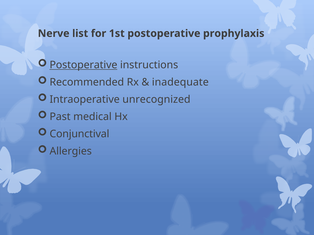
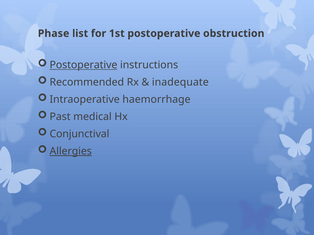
Nerve: Nerve -> Phase (54, 34)
prophylaxis: prophylaxis -> obstruction (234, 34)
unrecognized: unrecognized -> haemorrhage (156, 100)
Allergies underline: none -> present (71, 151)
